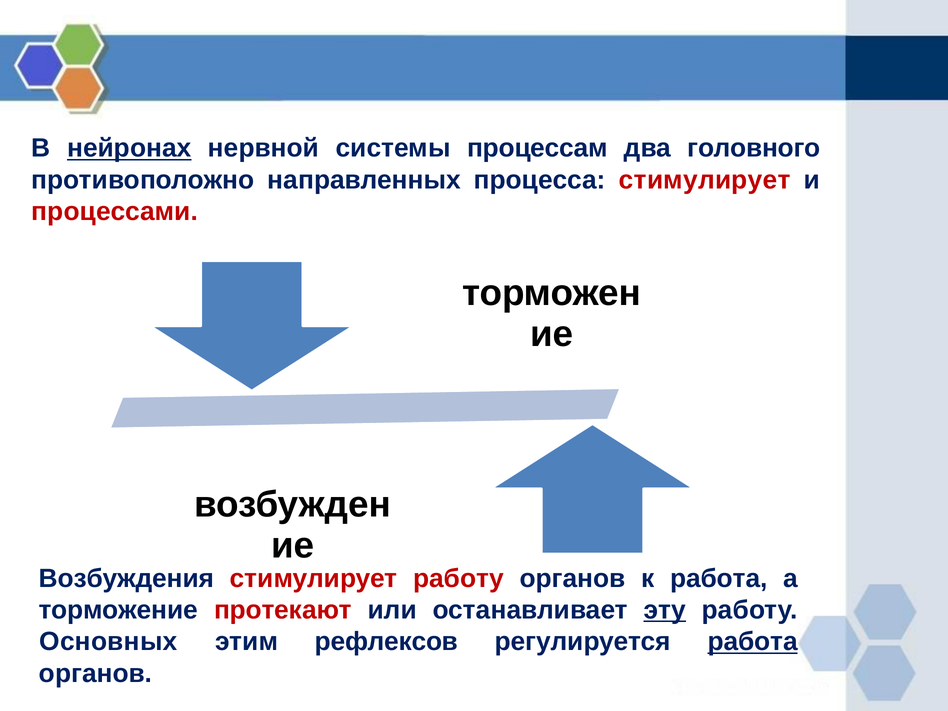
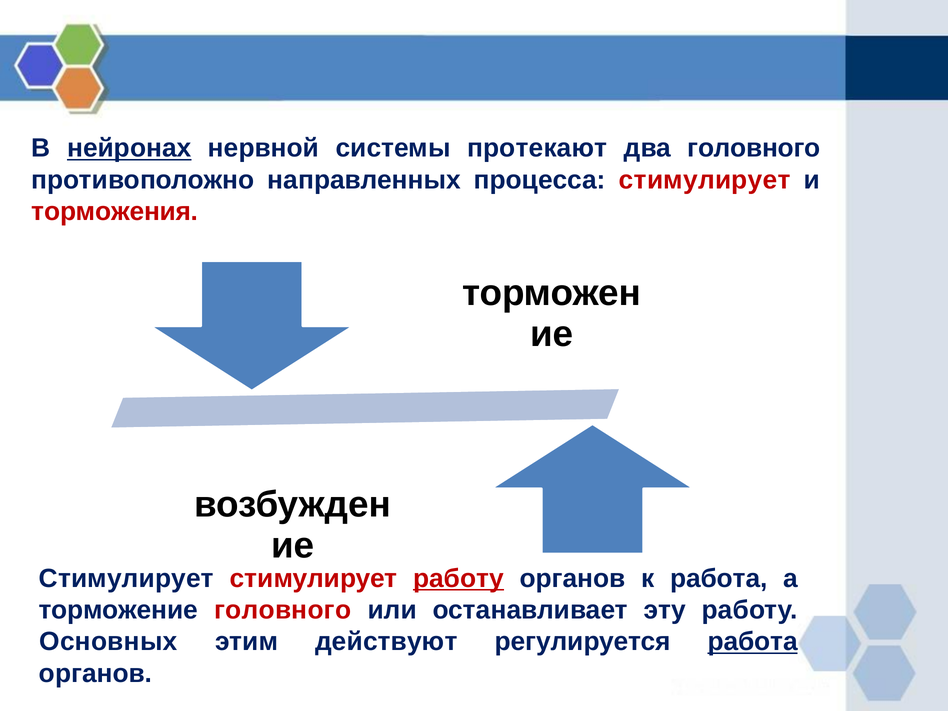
процессам: процессам -> протекают (537, 148)
процессами: процессами -> торможения (115, 211)
Возбуждения: Возбуждения -> Стимулирует (126, 579)
работу underline: none -> present (458, 579)
торможение протекают: протекают -> головного (283, 610)
эту underline: present -> none (665, 610)
рефлексов: рефлексов -> действуют (386, 642)
